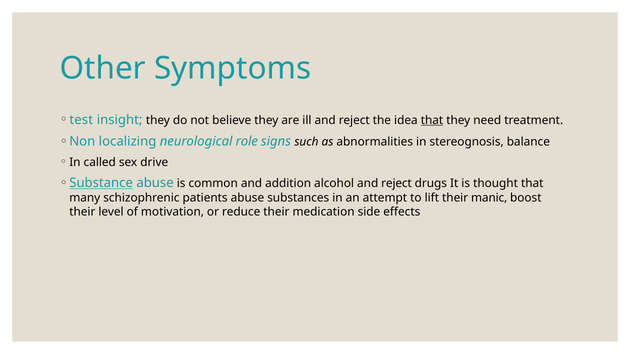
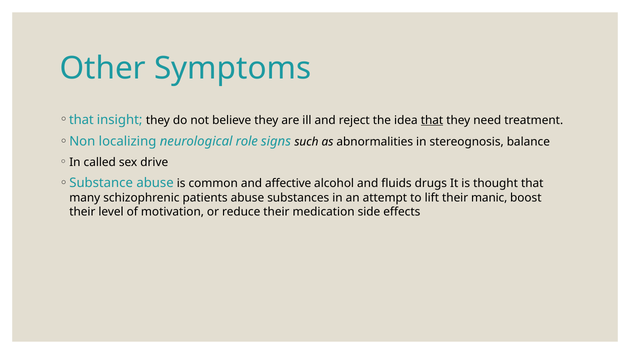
test: test -> that (81, 120)
Substance underline: present -> none (101, 183)
addition: addition -> affective (288, 184)
alcohol and reject: reject -> fluids (396, 184)
